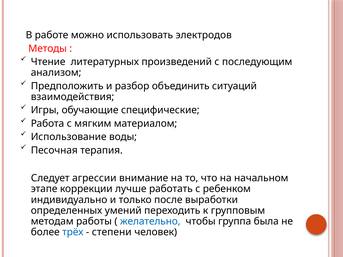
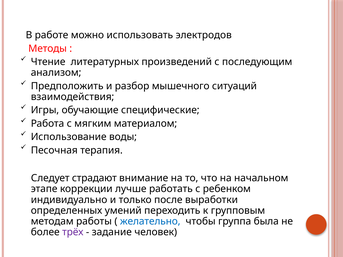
объединить: объединить -> мышечного (181, 86)
агрессии: агрессии -> страдают (94, 178)
трёх colour: blue -> purple (73, 232)
степени: степени -> задание (112, 232)
